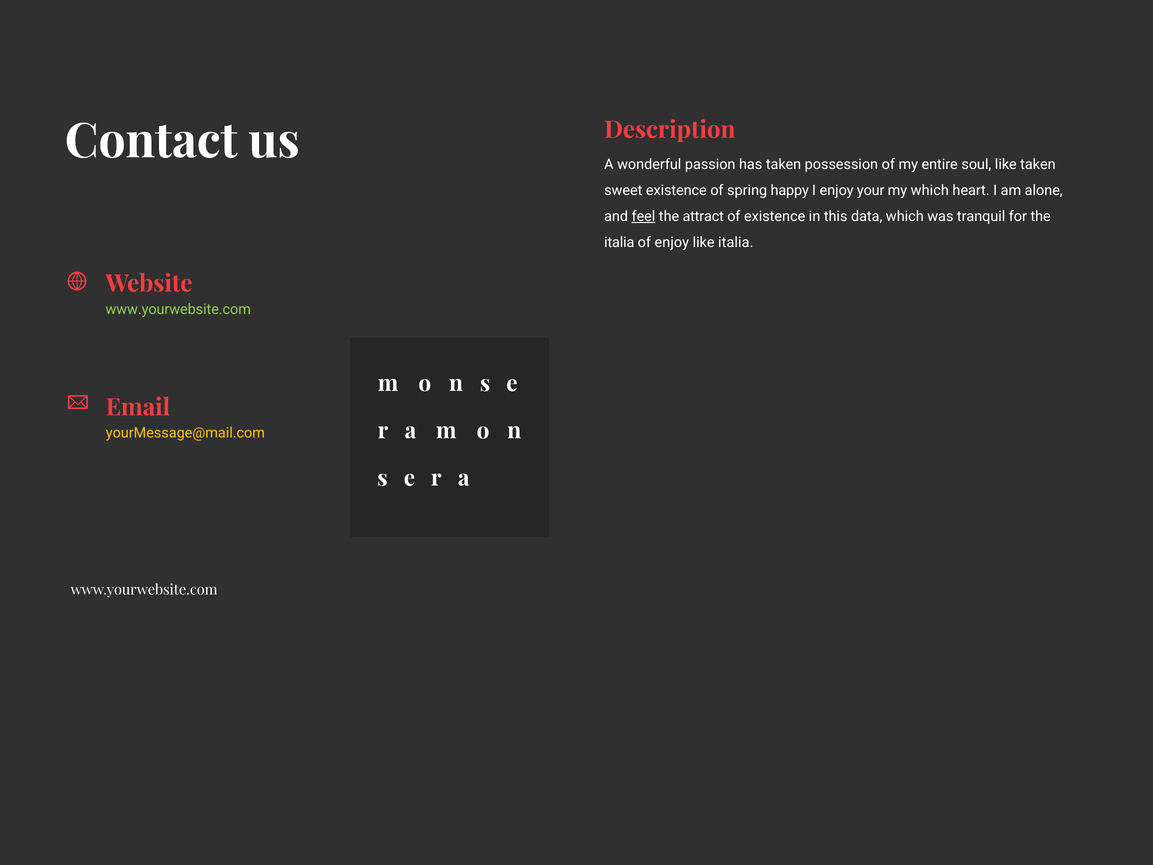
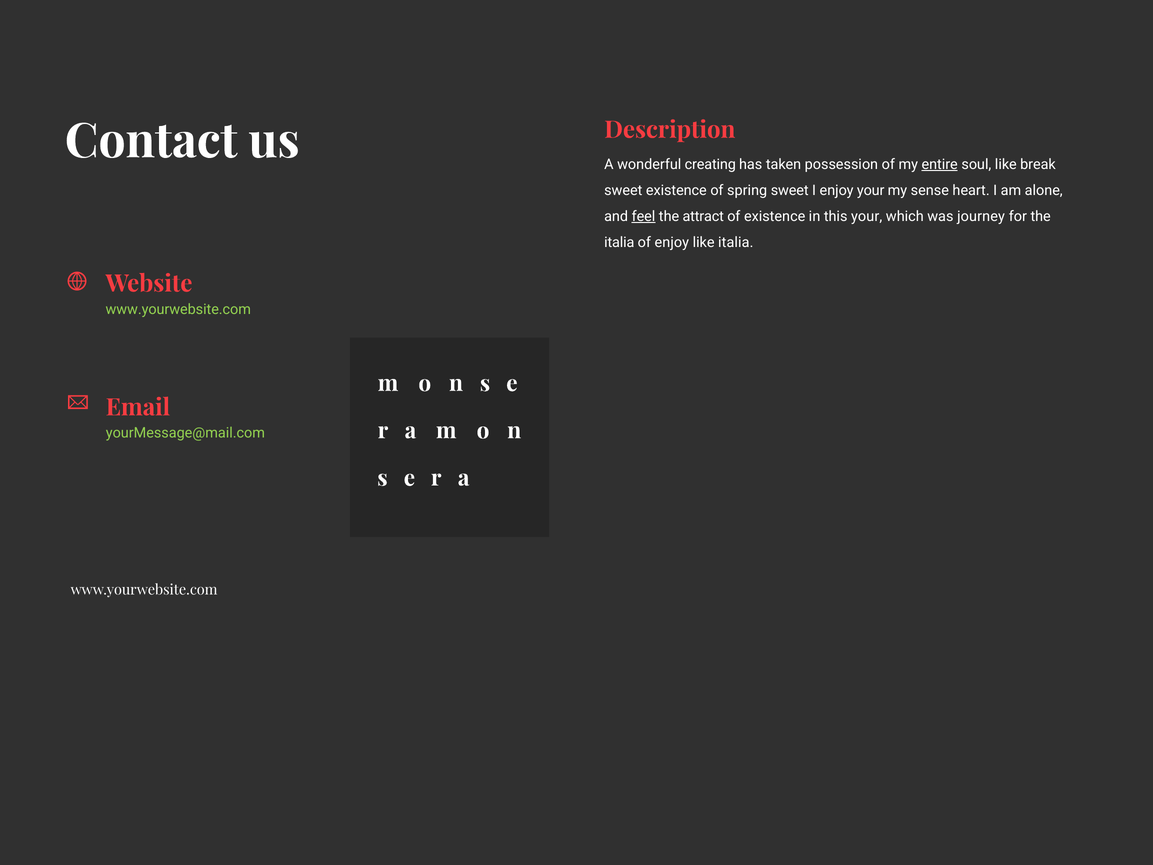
passion: passion -> creating (710, 164)
entire underline: none -> present (940, 164)
like taken: taken -> break (1038, 164)
spring happy: happy -> sweet (790, 190)
my which: which -> sense (930, 190)
this data: data -> your (867, 216)
tranquil: tranquil -> journey (981, 216)
yourMessage@mail.com colour: yellow -> light green (185, 433)
